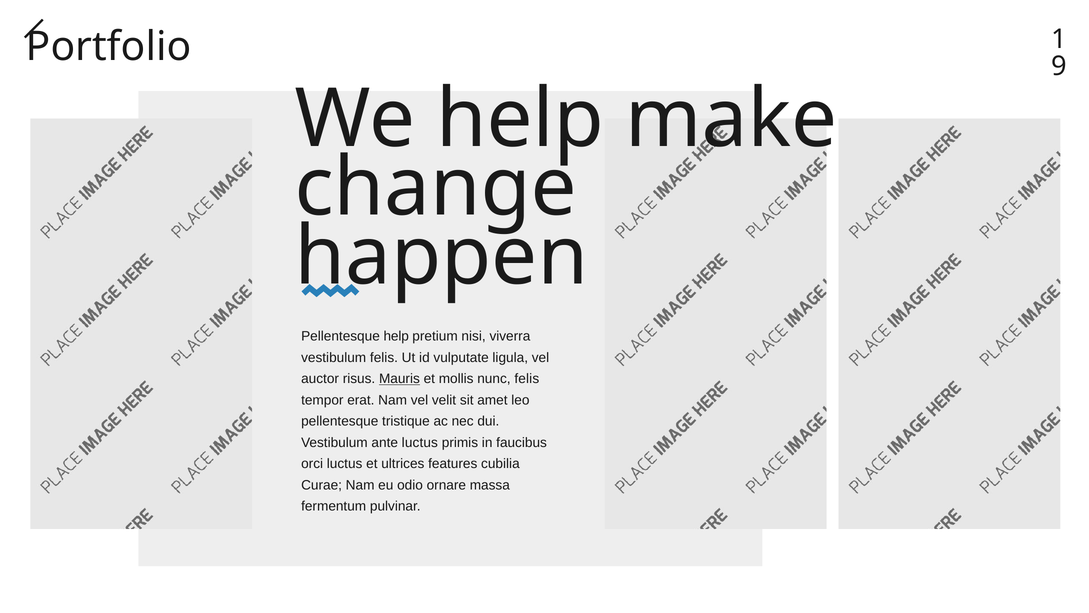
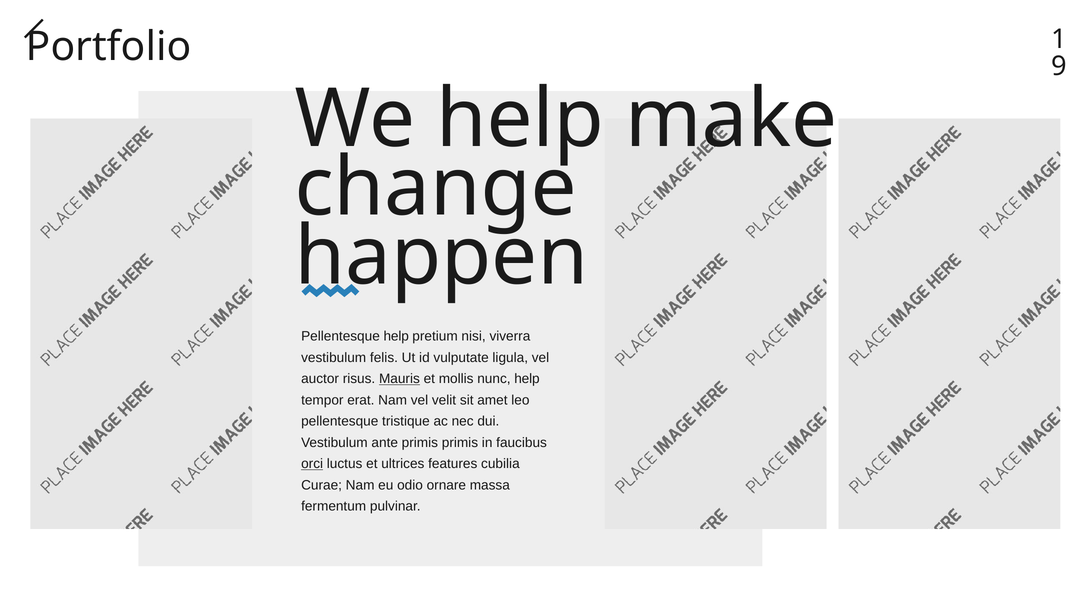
nunc felis: felis -> help (527, 379)
ante luctus: luctus -> primis (420, 442)
orci underline: none -> present (312, 464)
